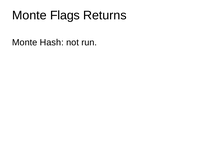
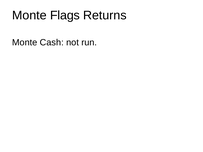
Hash: Hash -> Cash (52, 43)
